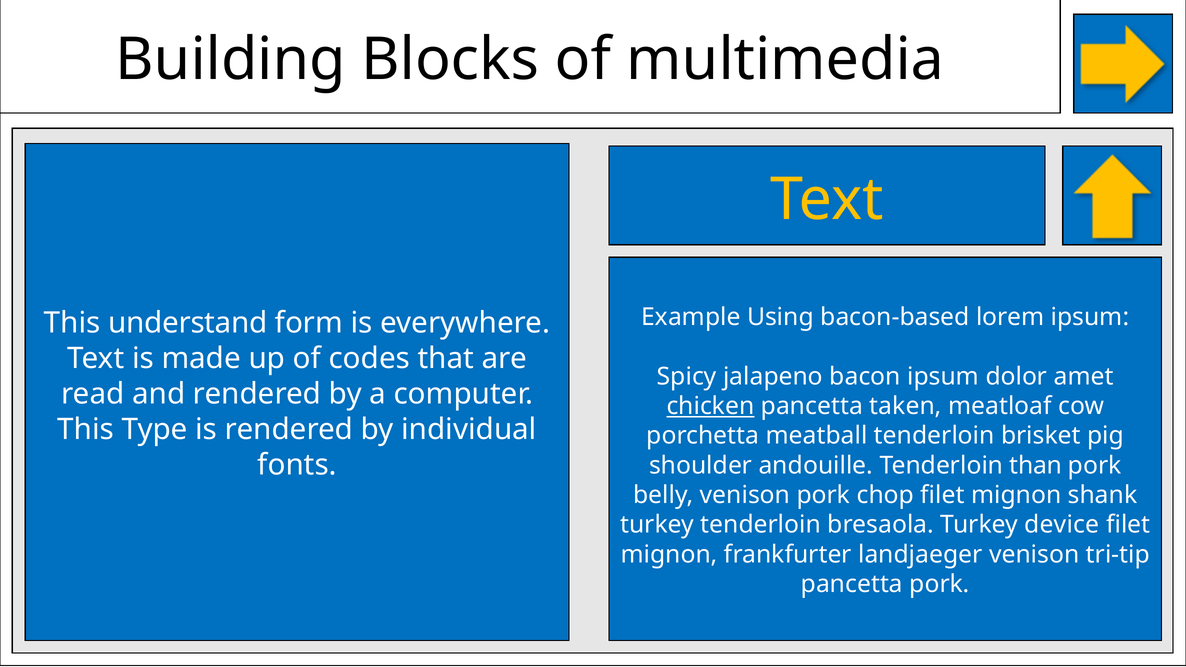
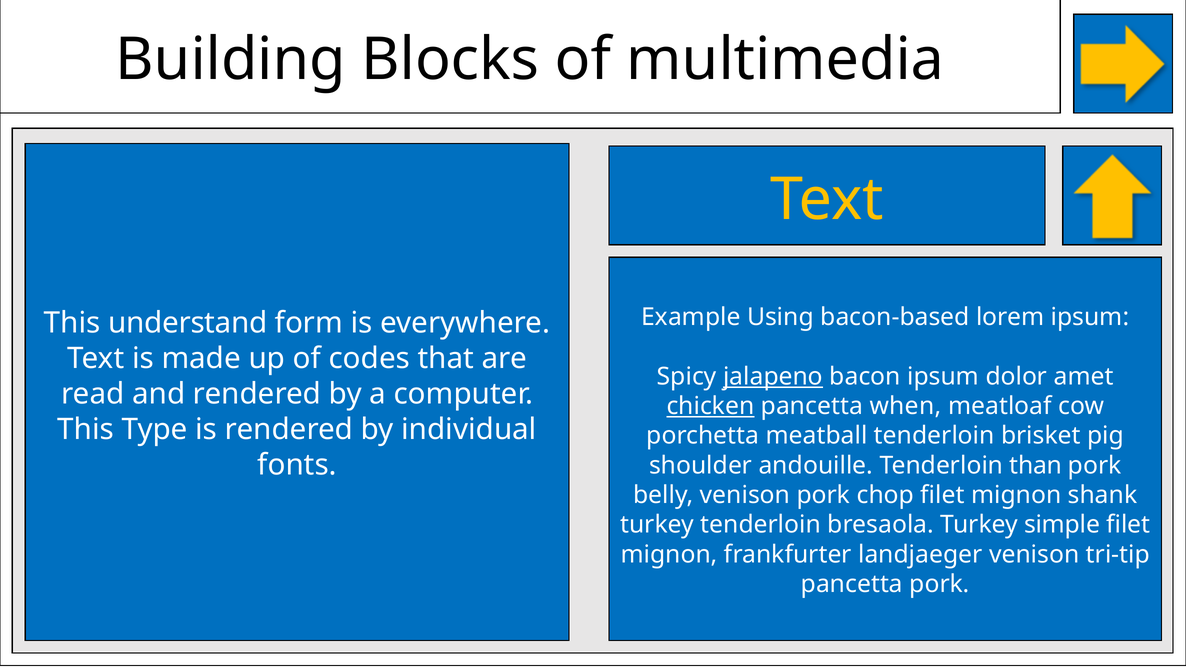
jalapeno underline: none -> present (773, 377)
taken: taken -> when (905, 406)
device: device -> simple (1062, 525)
